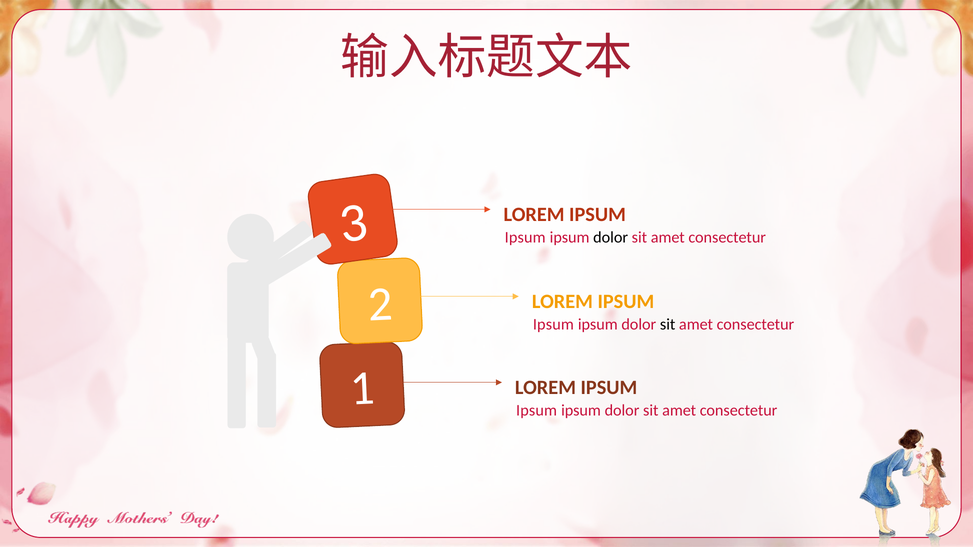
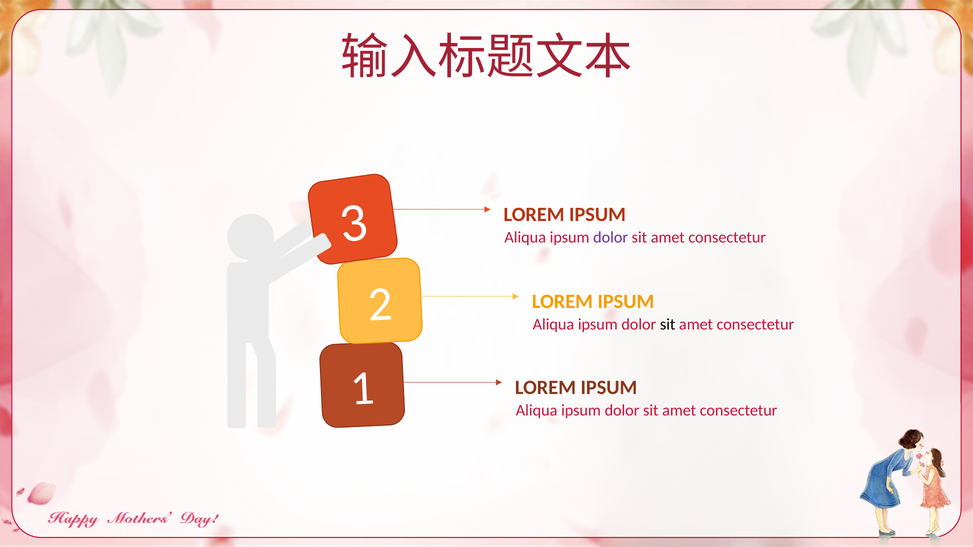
Ipsum: Ipsum -> Aliqua (525, 237)
dolor colour: black -> purple (611, 237)
Ipsum: Ipsum -> Aliqua (553, 324)
Ipsum: Ipsum -> Aliqua (537, 411)
